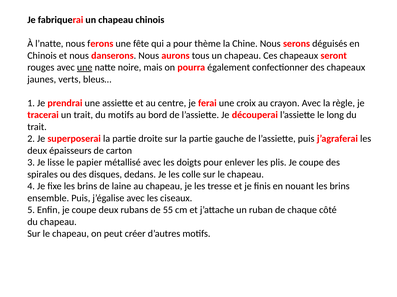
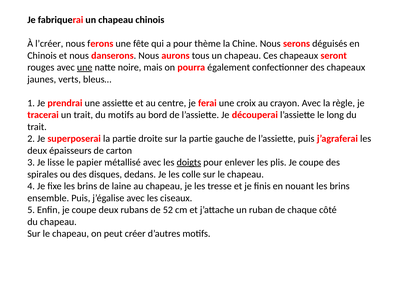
l’natte: l’natte -> l’créer (49, 44)
doigts underline: none -> present (189, 163)
55: 55 -> 52 (168, 210)
